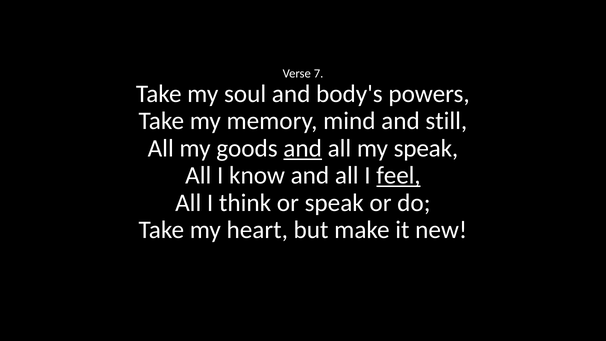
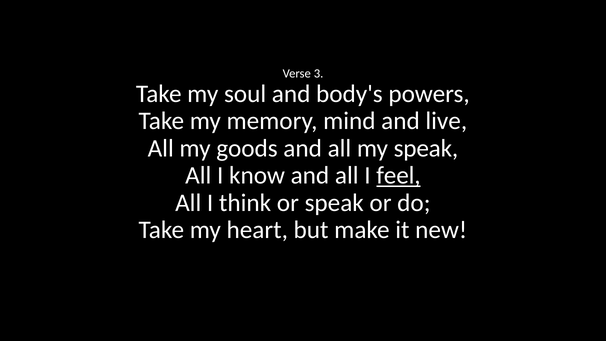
7: 7 -> 3 (319, 73)
still: still -> live (446, 121)
and underline: present -> none (303, 148)
